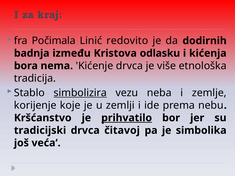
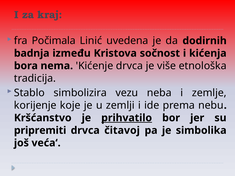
redovito: redovito -> uvedena (127, 41)
odlasku: odlasku -> sočnost (160, 53)
simbolizira underline: present -> none (80, 93)
tradicijski: tradicijski -> pripremiti (40, 131)
